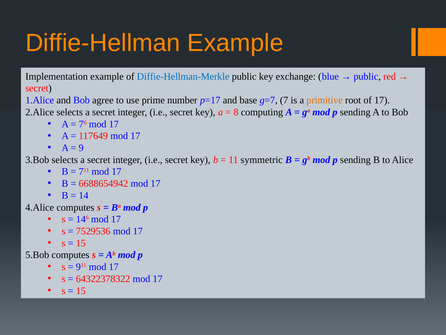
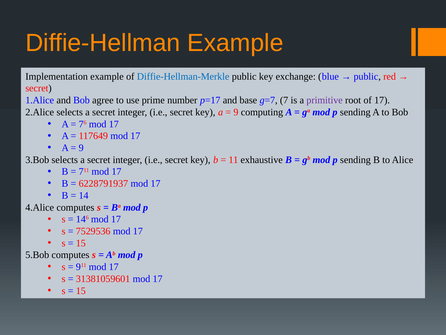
primitive colour: orange -> purple (325, 100)
8: 8 -> 9 (236, 112)
symmetric: symmetric -> exhaustive (262, 160)
6688654942: 6688654942 -> 6228791937 (103, 183)
64322378322: 64322378322 -> 31381059601 (103, 278)
